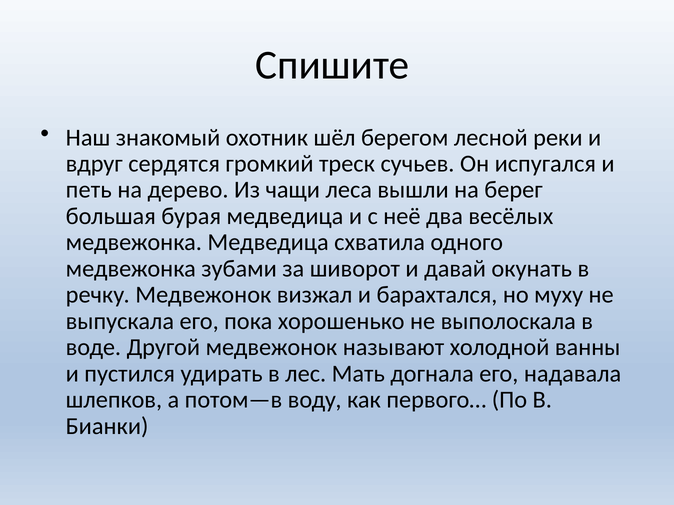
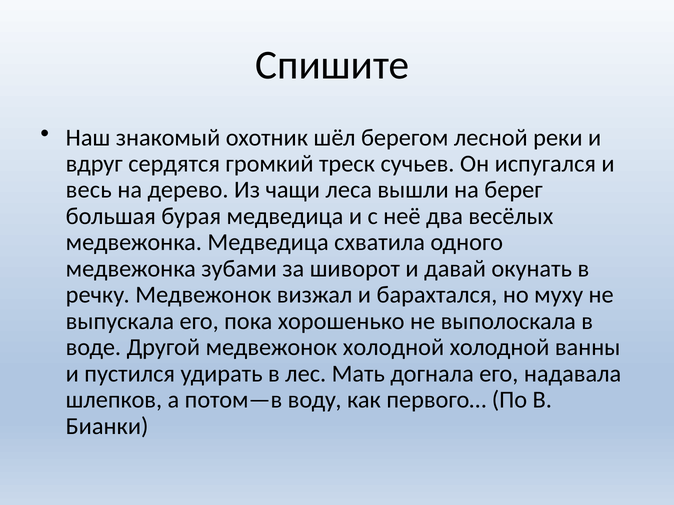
петь: петь -> весь (89, 190)
медвежонок называют: называют -> холодной (393, 348)
